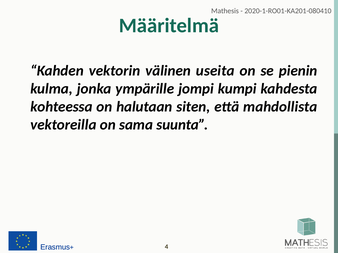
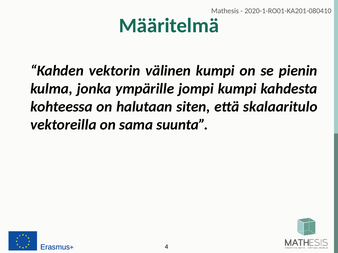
välinen useita: useita -> kumpi (215, 71)
mahdollista: mahdollista -> skalaaritulo (280, 107)
